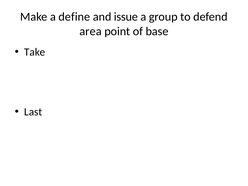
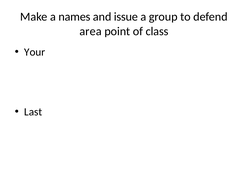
define: define -> names (74, 17)
base: base -> class (157, 31)
Take: Take -> Your (35, 52)
